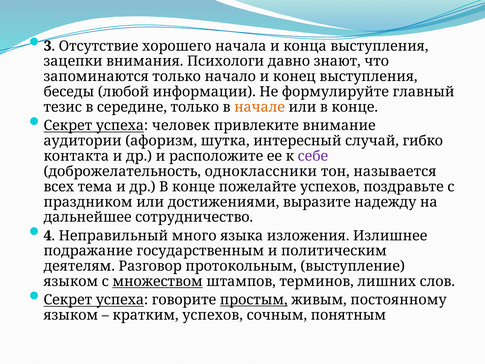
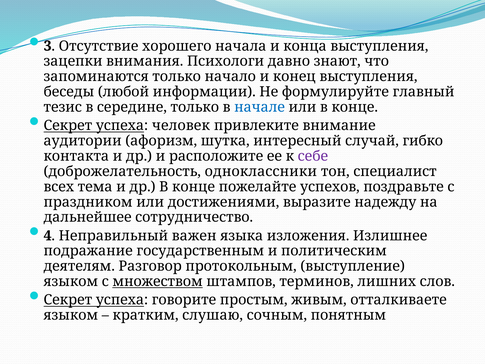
начале colour: orange -> blue (260, 107)
называется: называется -> специалист (395, 171)
много: много -> важен (194, 236)
простым underline: present -> none (254, 300)
постоянному: постоянному -> отталкиваете (399, 300)
кратким успехов: успехов -> слушаю (213, 315)
